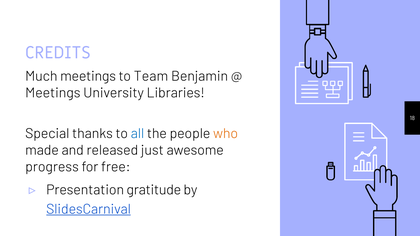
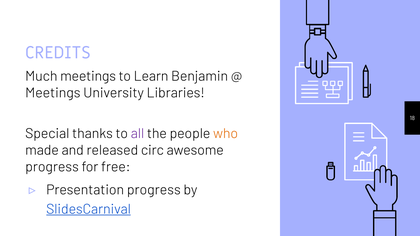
Team: Team -> Learn (151, 76)
all colour: blue -> purple (137, 134)
just: just -> circ (152, 150)
Presentation gratitude: gratitude -> progress (154, 190)
